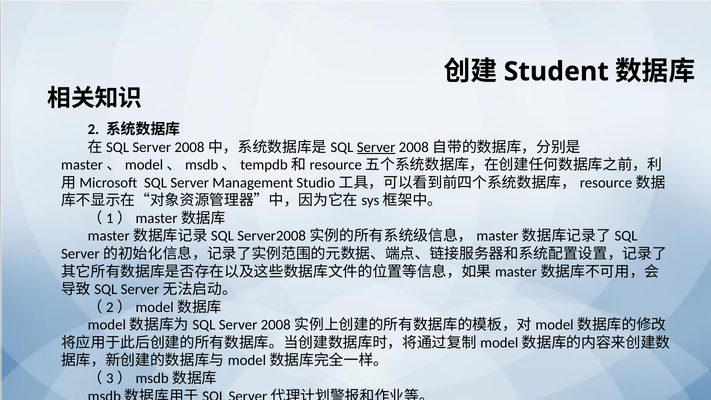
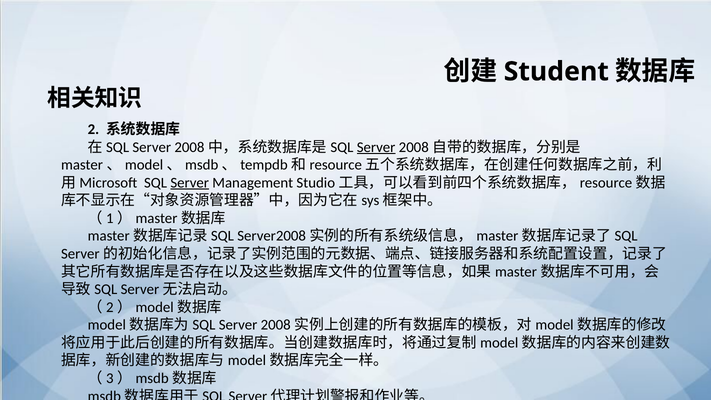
Server underline: none -> present (190, 183)
